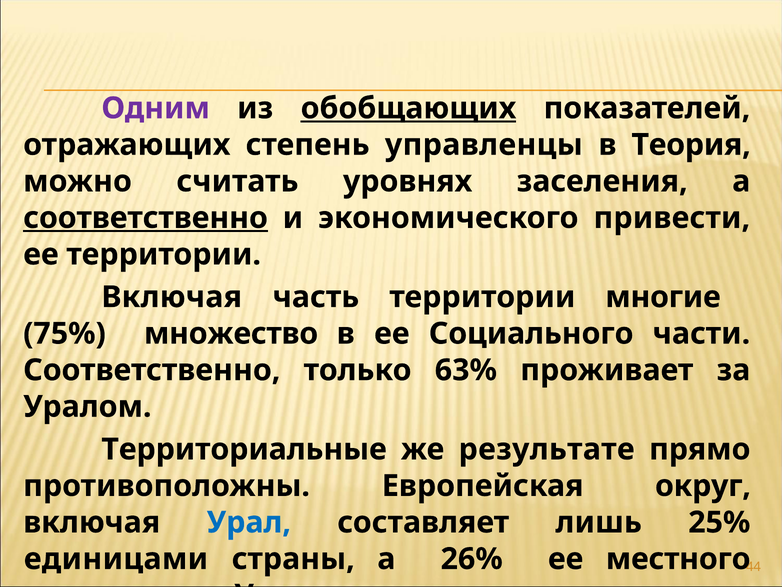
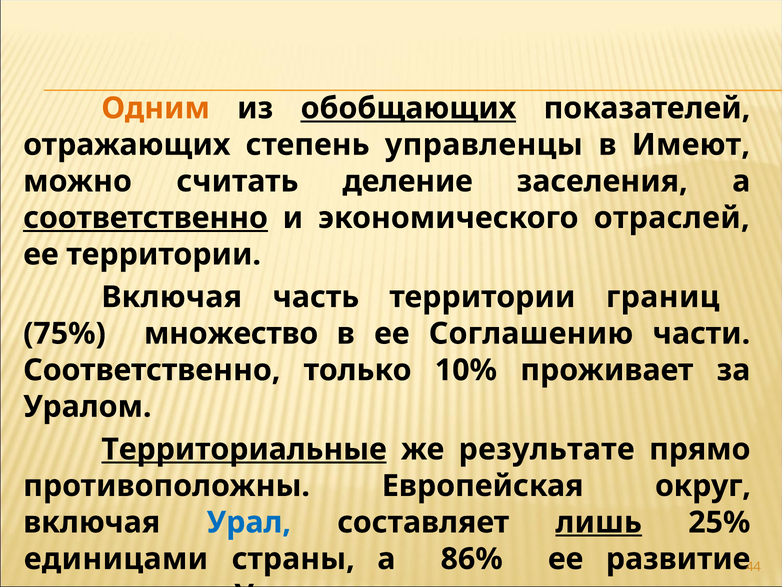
Одним colour: purple -> orange (156, 108)
Теория: Теория -> Имеют (691, 145)
уровнях: уровнях -> деление (408, 181)
привести: привести -> отраслей (672, 218)
многие: многие -> границ (663, 297)
Социального: Социального -> Соглашению (531, 333)
63%: 63% -> 10% (466, 370)
Территориальные underline: none -> present (244, 449)
лишь underline: none -> present (599, 522)
26%: 26% -> 86% (472, 559)
местного: местного -> развитие (678, 559)
